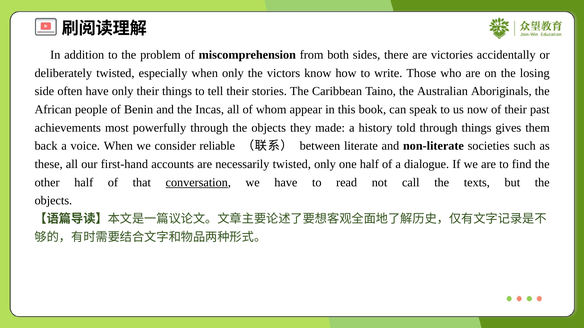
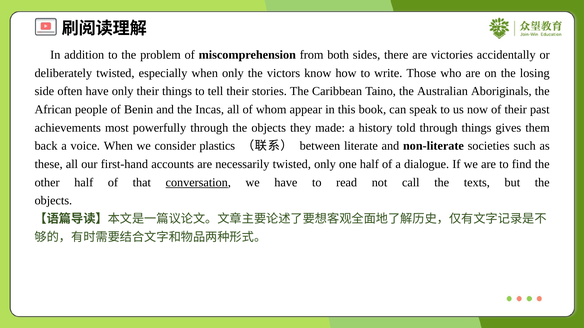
reliable: reliable -> plastics (217, 146)
